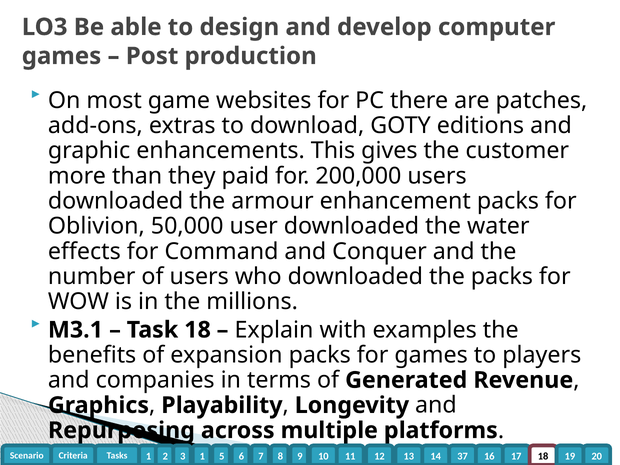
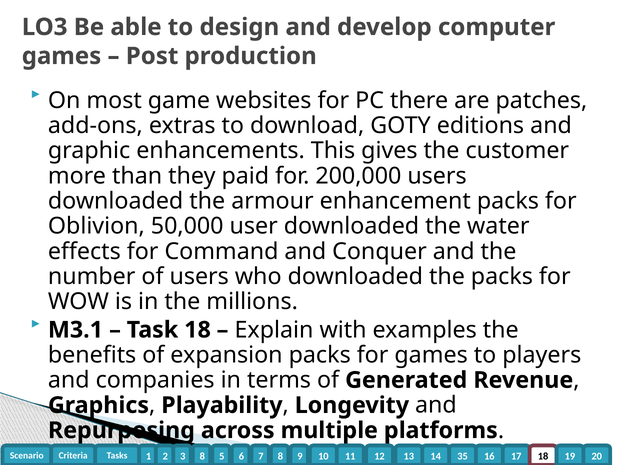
3 1: 1 -> 8 (202, 456)
37: 37 -> 35 (463, 456)
